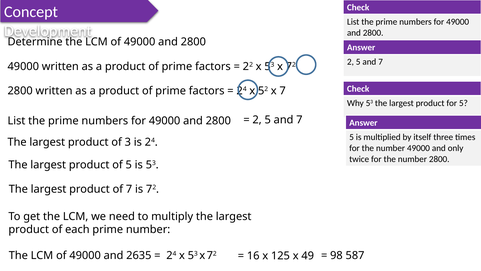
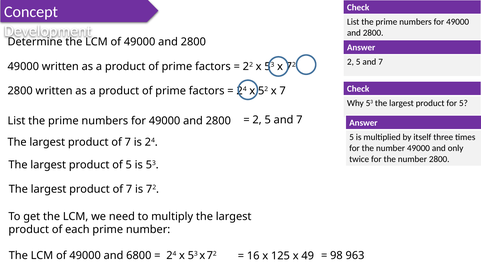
3: 3 -> 7 (128, 142)
2635: 2635 -> 6800 (139, 255)
587: 587 -> 963 (355, 255)
